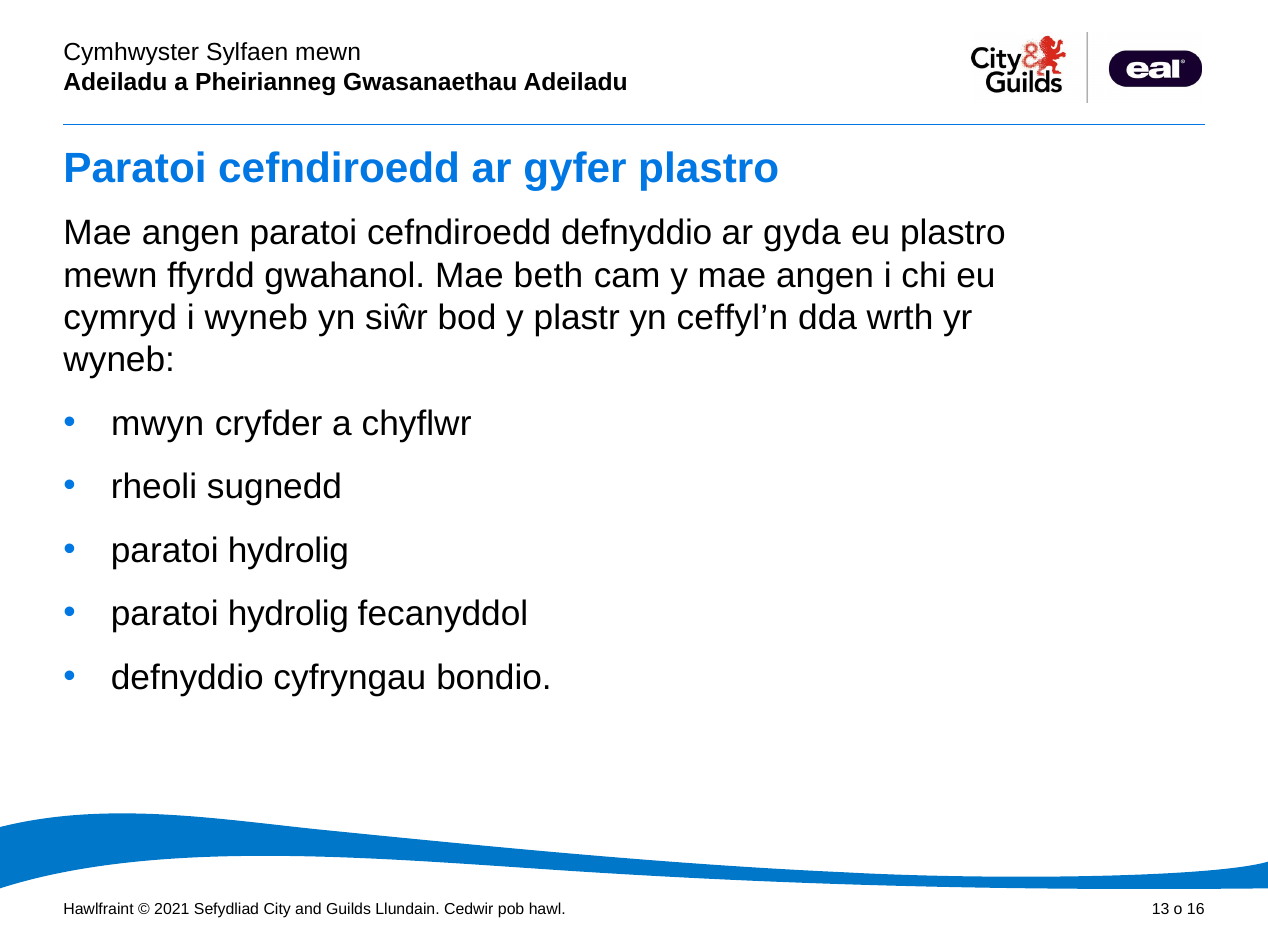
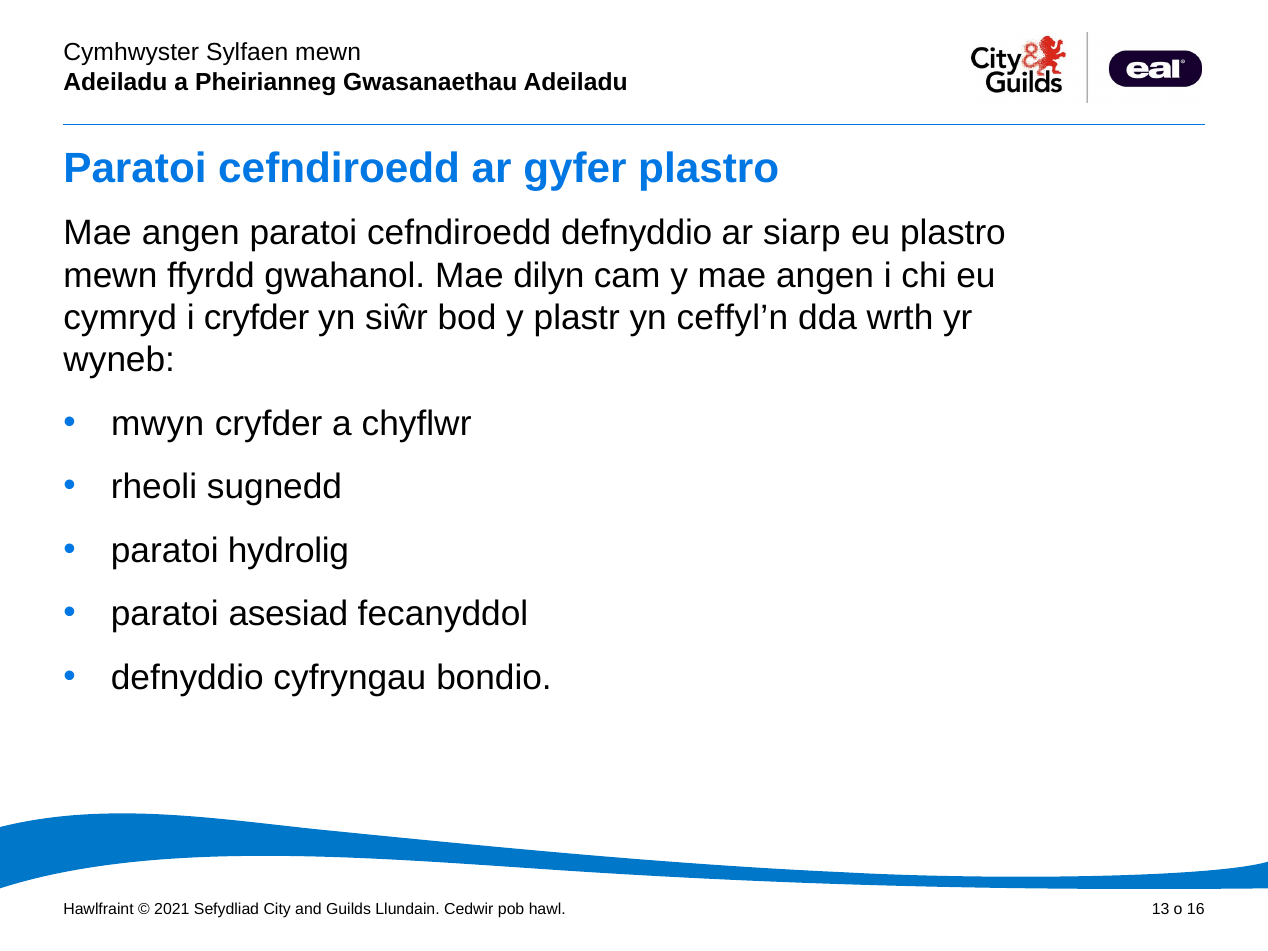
gyda: gyda -> siarp (802, 233)
beth: beth -> dilyn (549, 276)
i wyneb: wyneb -> cryfder (257, 318)
hydrolig: hydrolig -> asesiad (288, 614)
